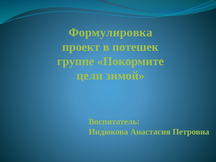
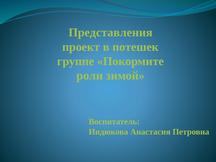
Формулировка: Формулировка -> Представления (111, 32)
цели: цели -> роли (90, 76)
